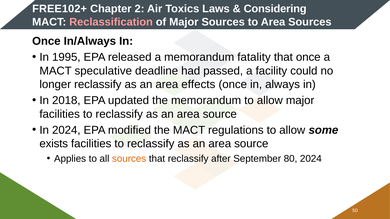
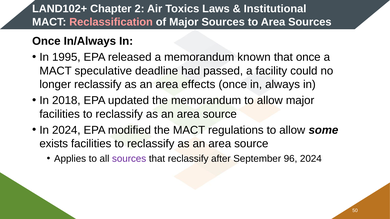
FREE102+: FREE102+ -> LAND102+ (60, 9)
Considering: Considering -> Institutional (275, 9)
fatality: fatality -> known (254, 57)
sources colour: orange -> purple (129, 159)
80: 80 -> 96 (291, 159)
